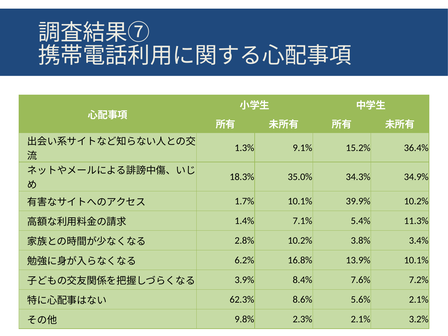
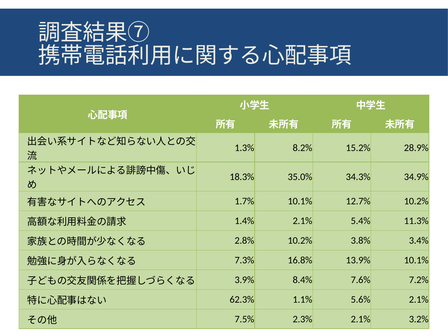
9.1%: 9.1% -> 8.2% (303, 148)
36.4%: 36.4% -> 28.9% (416, 148)
39.9%: 39.9% -> 12.7% (358, 201)
1.4% 7.1%: 7.1% -> 2.1% (303, 221)
6.2%: 6.2% -> 7.3% (244, 260)
8.6%: 8.6% -> 1.1% (303, 300)
9.8%: 9.8% -> 7.5% (244, 319)
